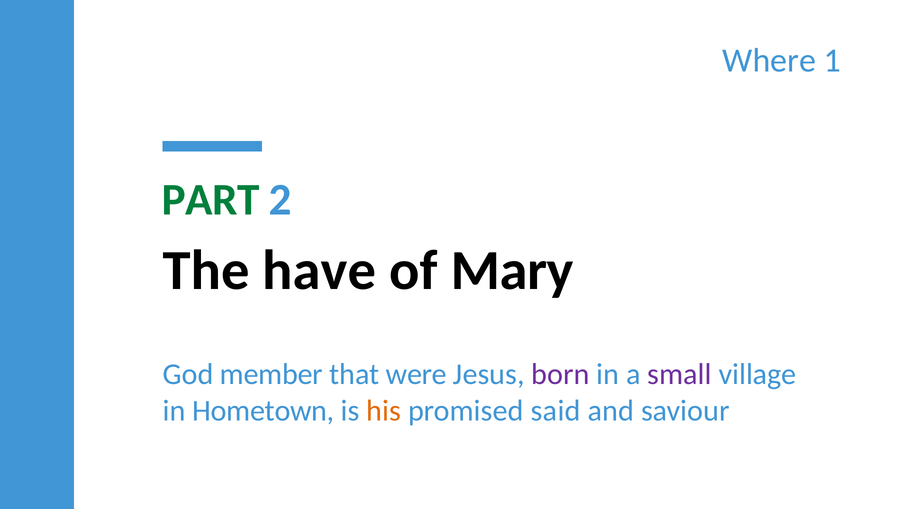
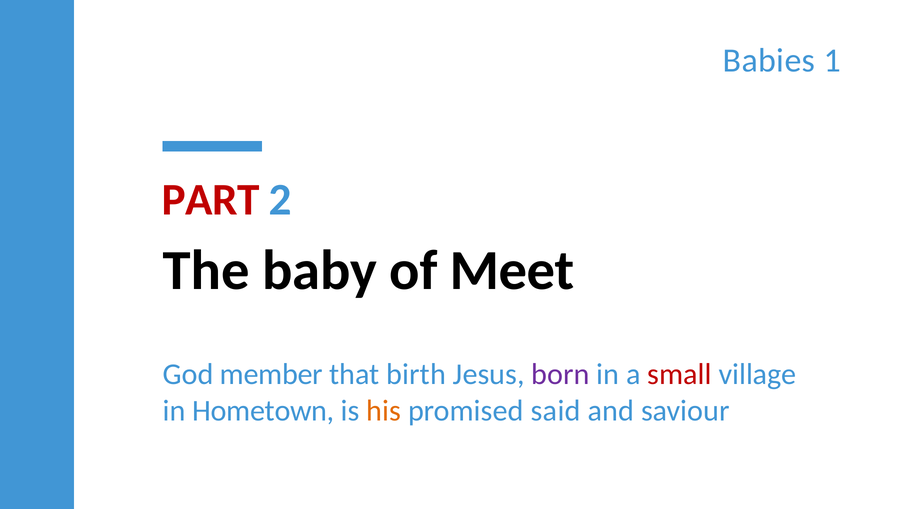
Where: Where -> Babies (769, 61)
PART colour: green -> red (211, 200)
have: have -> baby (320, 271)
Mary: Mary -> Meet (512, 271)
were: were -> birth (416, 375)
small colour: purple -> red (680, 375)
